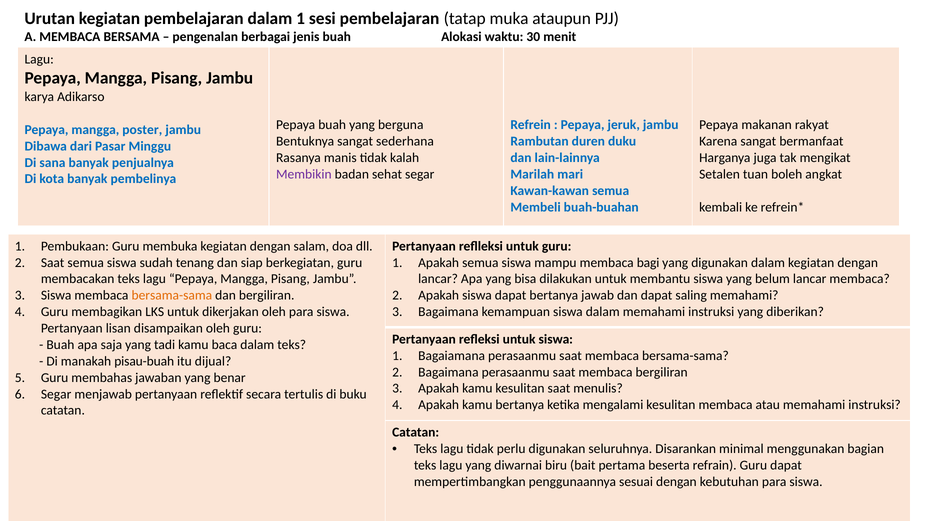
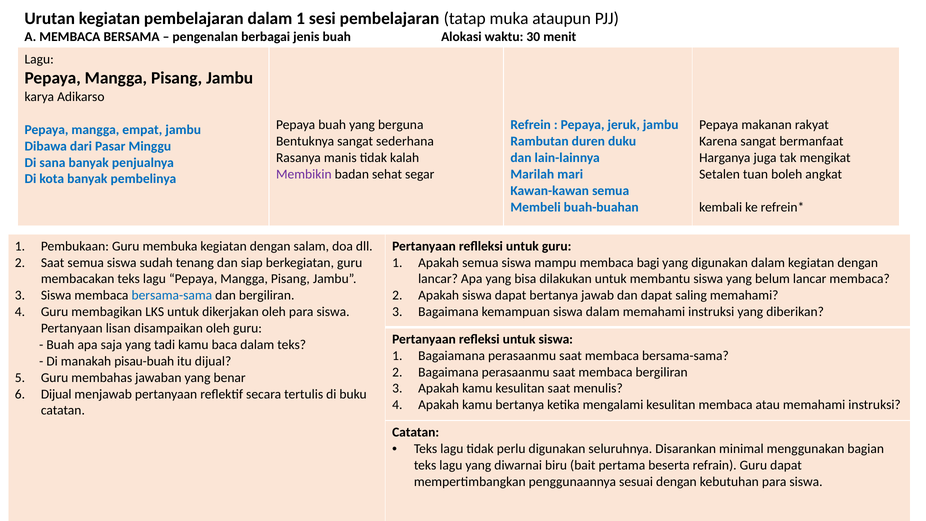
poster: poster -> empat (142, 130)
bersama-sama colour: orange -> blue (172, 295)
Segar: Segar -> Dijual (56, 394)
